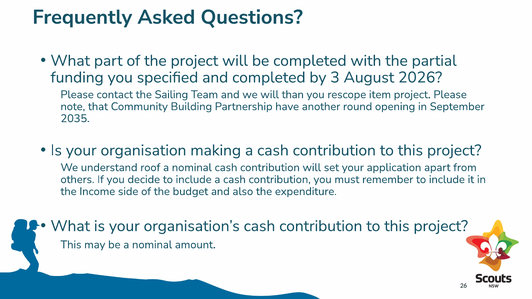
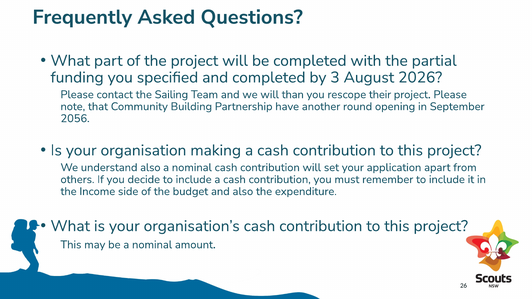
item: item -> their (380, 95)
2035: 2035 -> 2056 (75, 119)
understand roof: roof -> also (150, 168)
